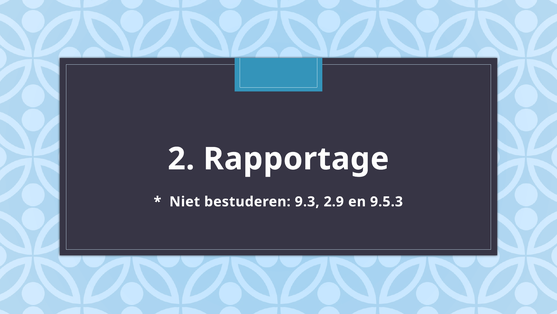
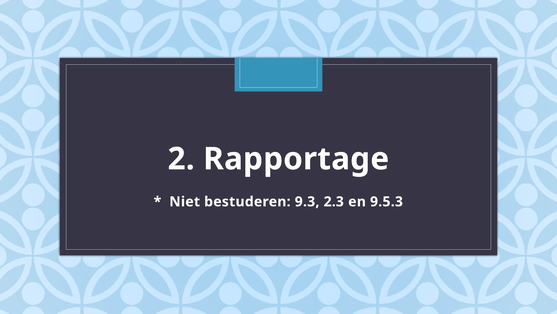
2.9: 2.9 -> 2.3 (334, 201)
